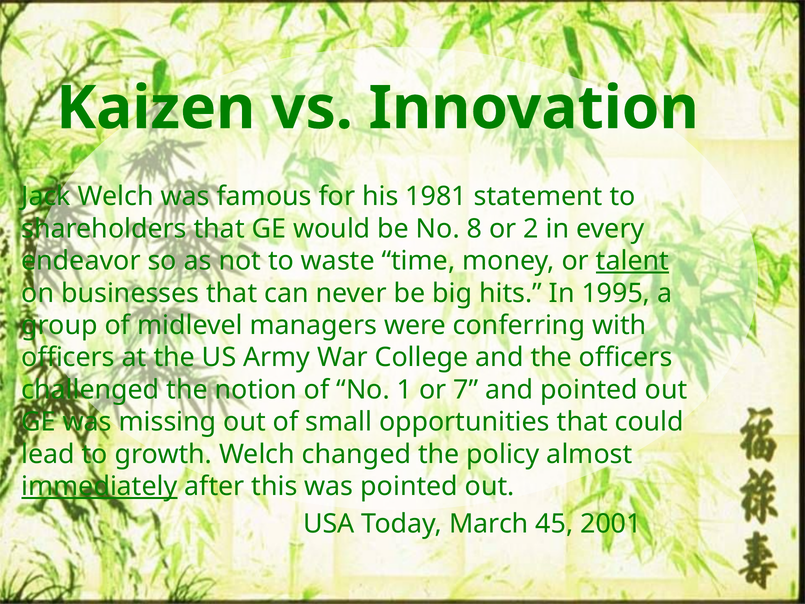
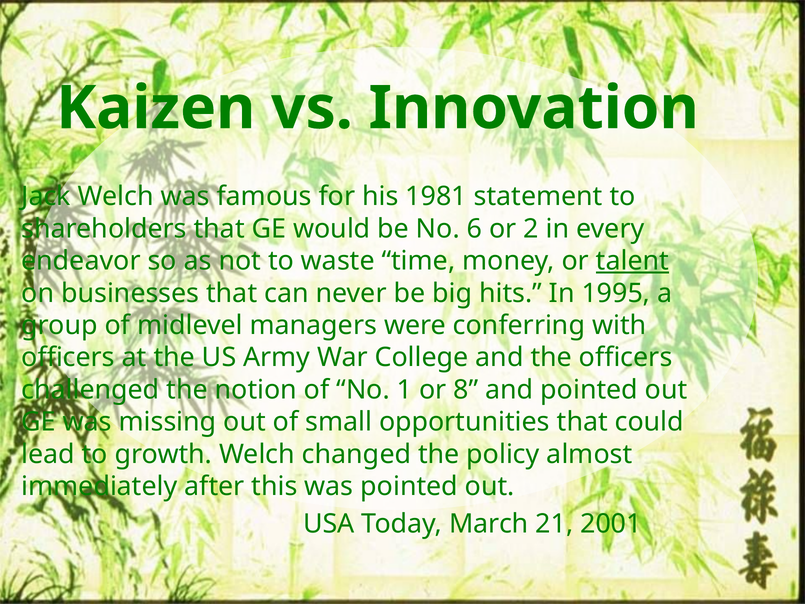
8: 8 -> 6 (474, 229)
7: 7 -> 8 (466, 390)
immediately underline: present -> none (99, 486)
45: 45 -> 21 (554, 524)
